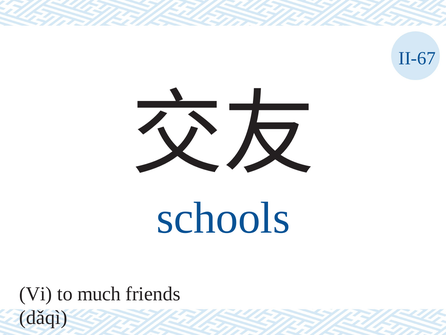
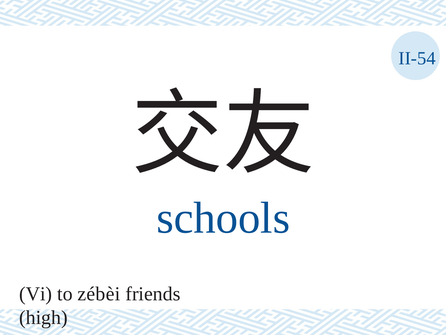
II-67: II-67 -> II-54 (417, 58)
much: much -> zébèi (99, 293)
dǎqì: dǎqì -> high (44, 317)
